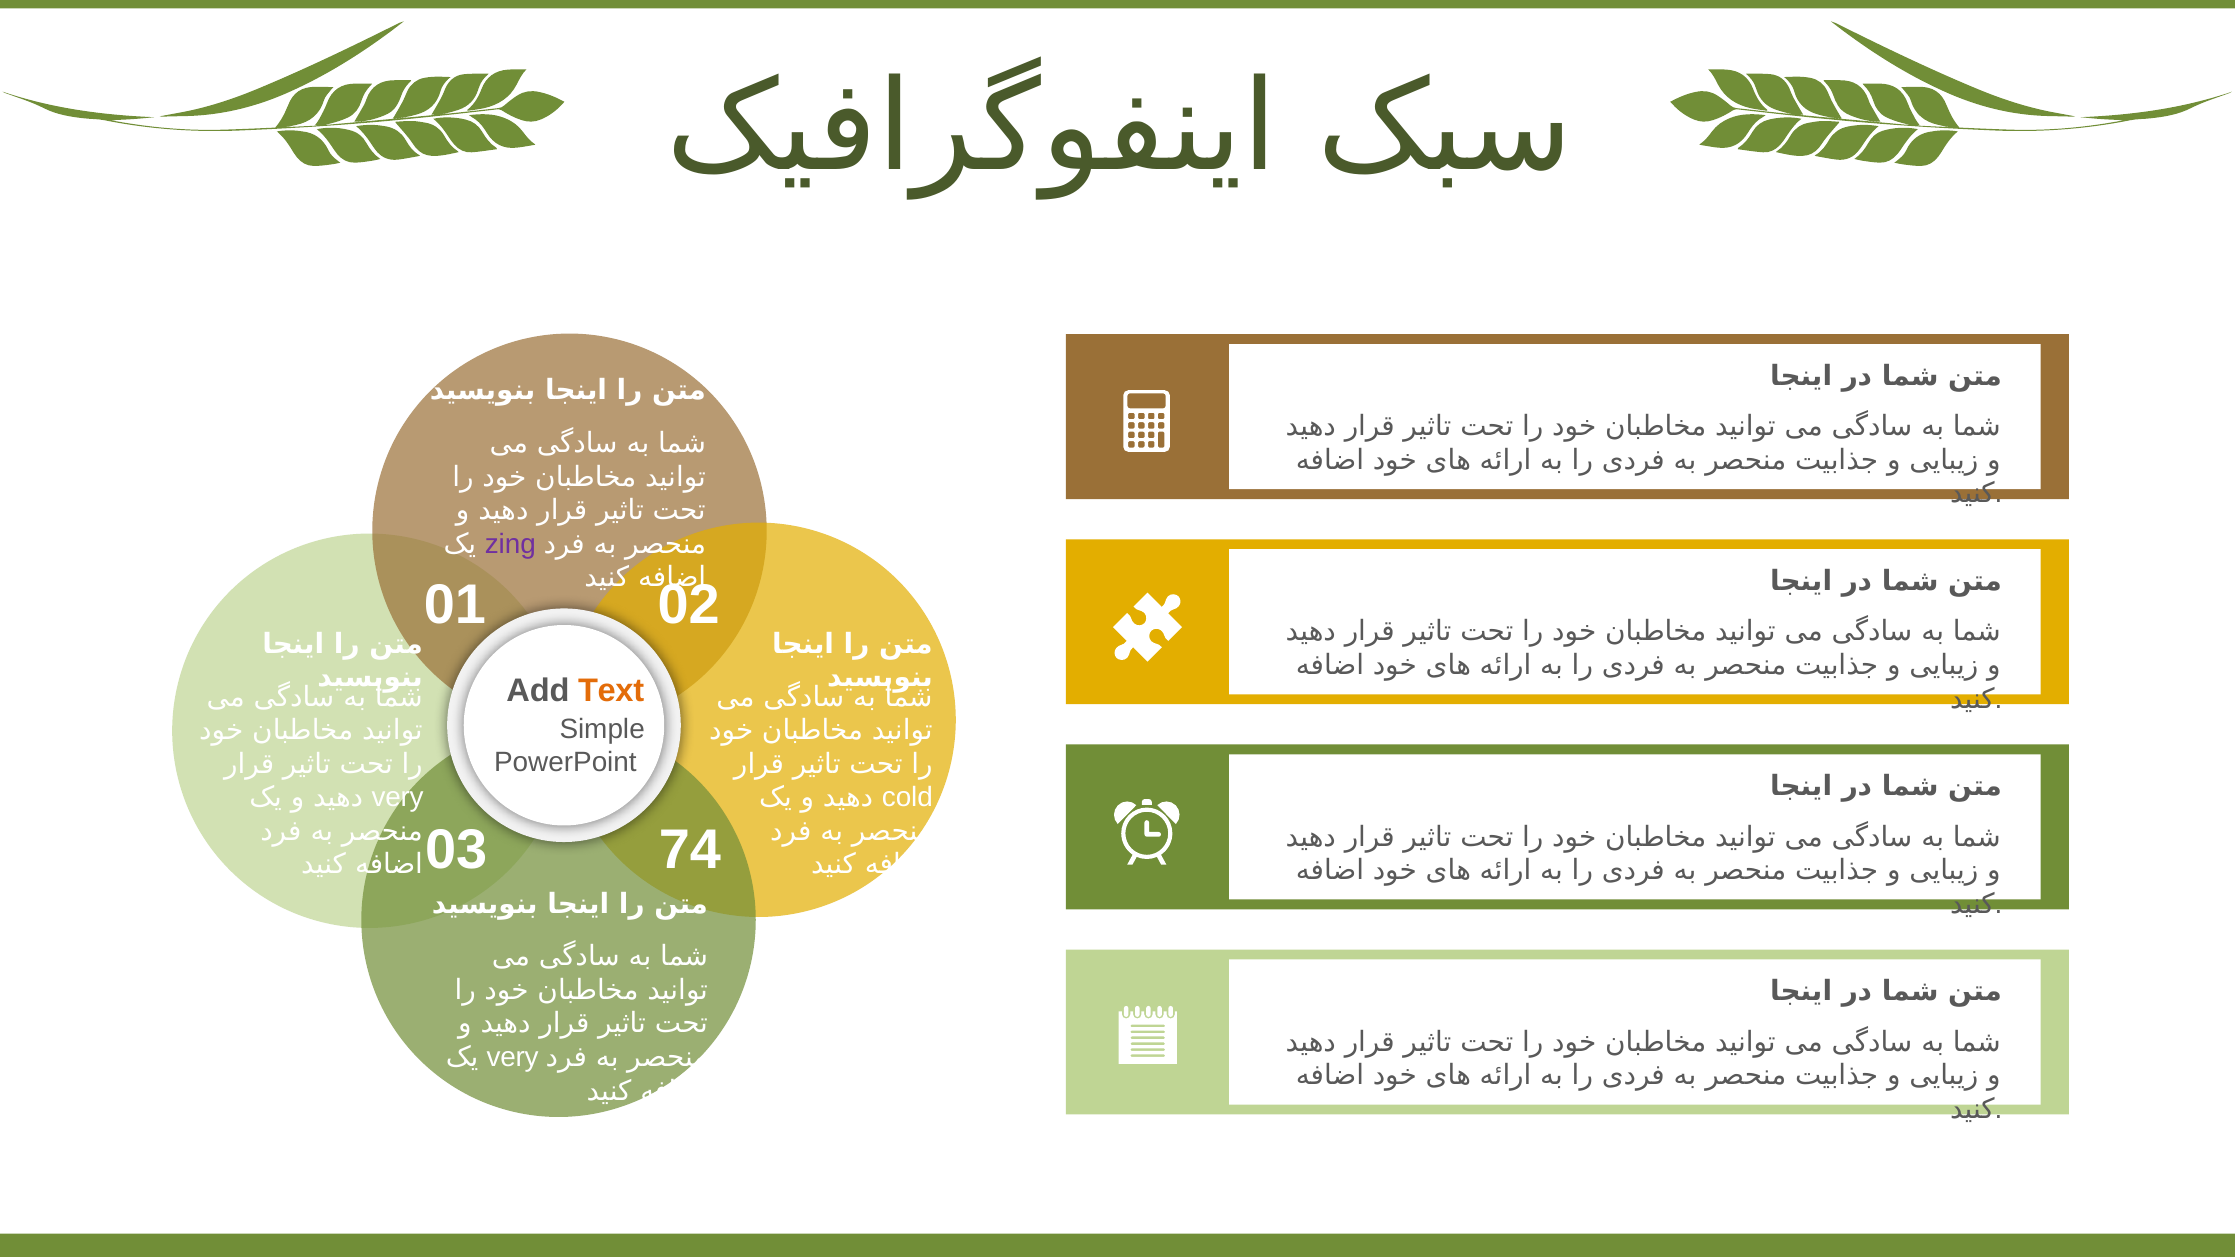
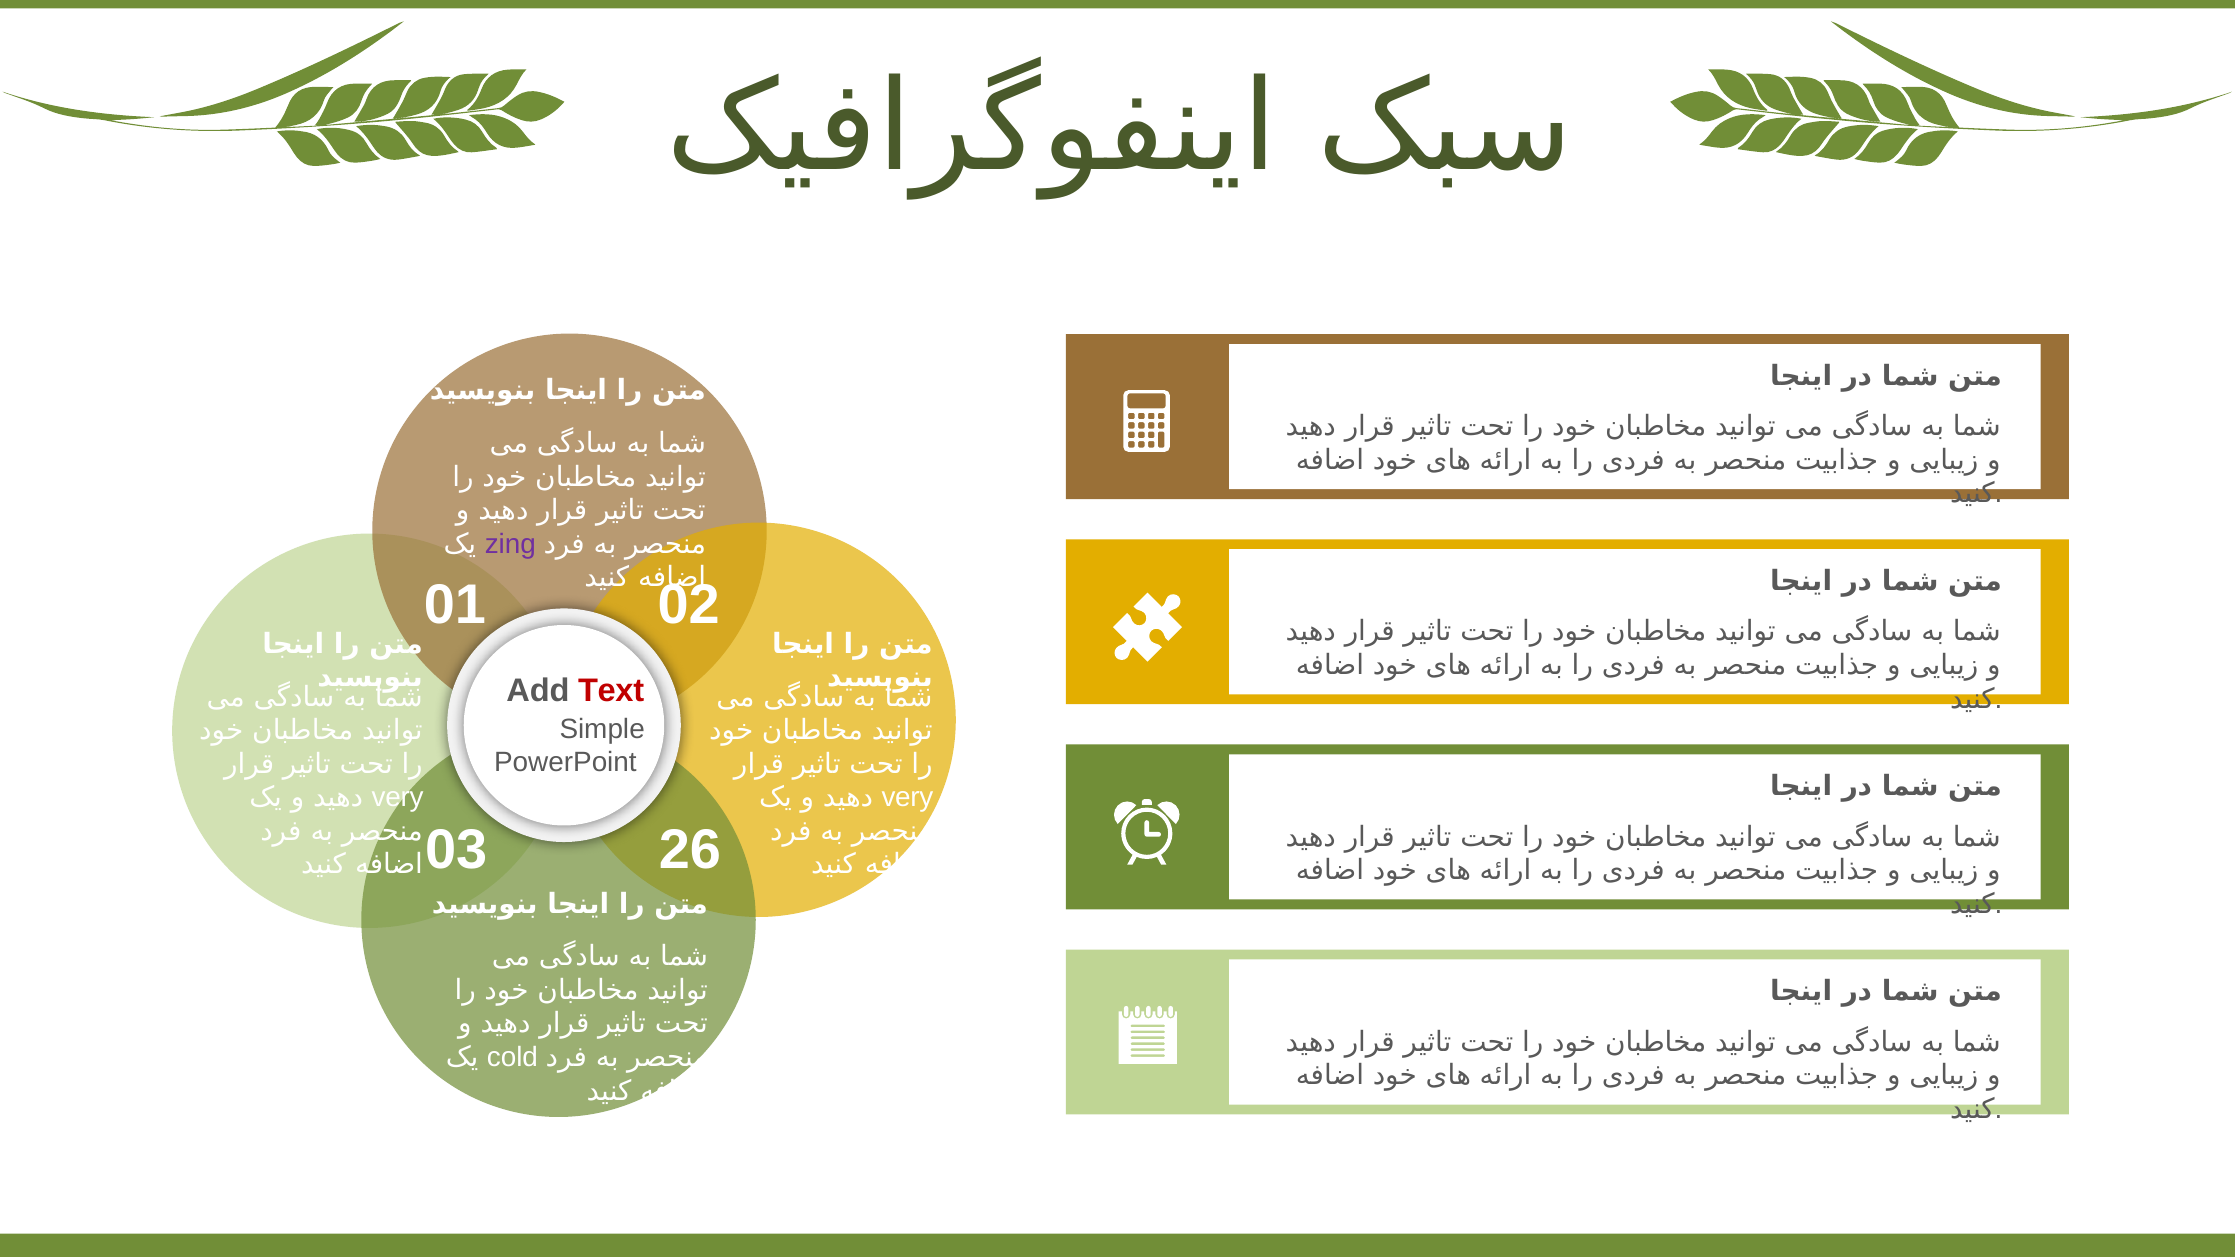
Text colour: orange -> red (611, 691)
cold: cold -> very (907, 798)
74: 74 -> 26 (690, 850)
very: very -> cold (512, 1057)
